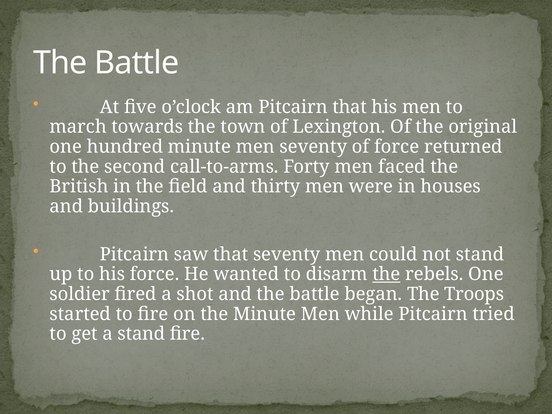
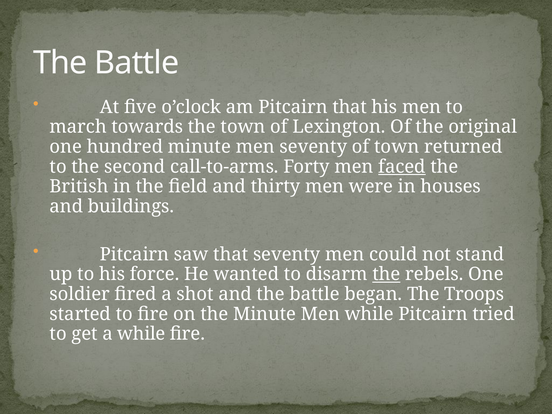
of force: force -> town (397, 147)
faced underline: none -> present (402, 167)
a stand: stand -> while (141, 334)
